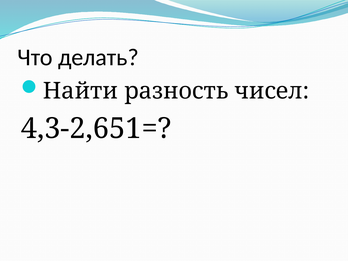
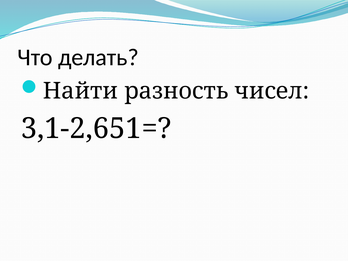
4,3-2,651=: 4,3-2,651= -> 3,1-2,651= (96, 128)
